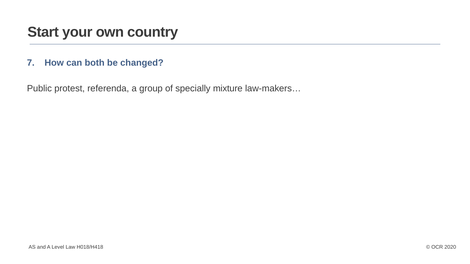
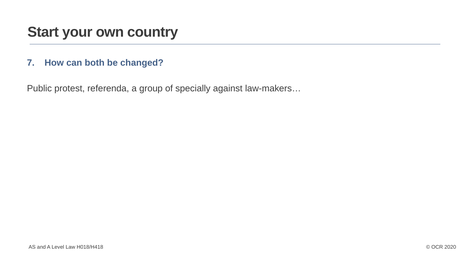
mixture: mixture -> against (228, 89)
